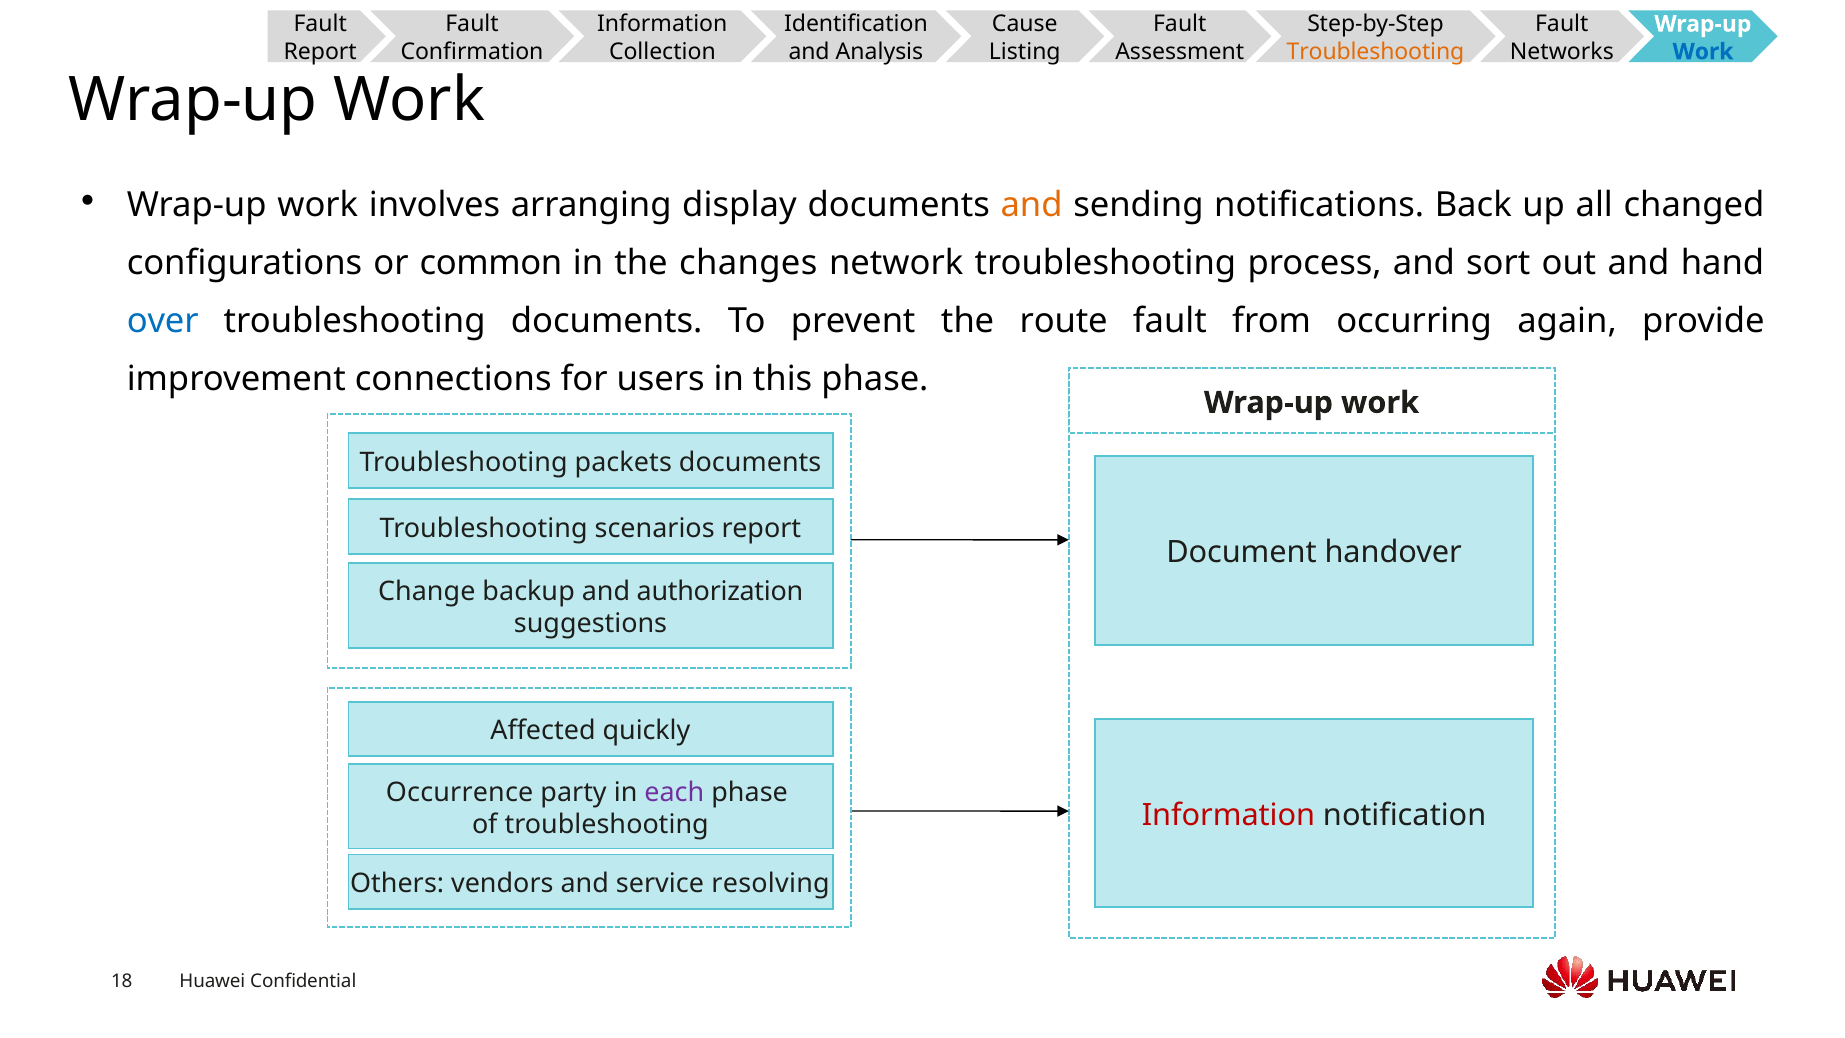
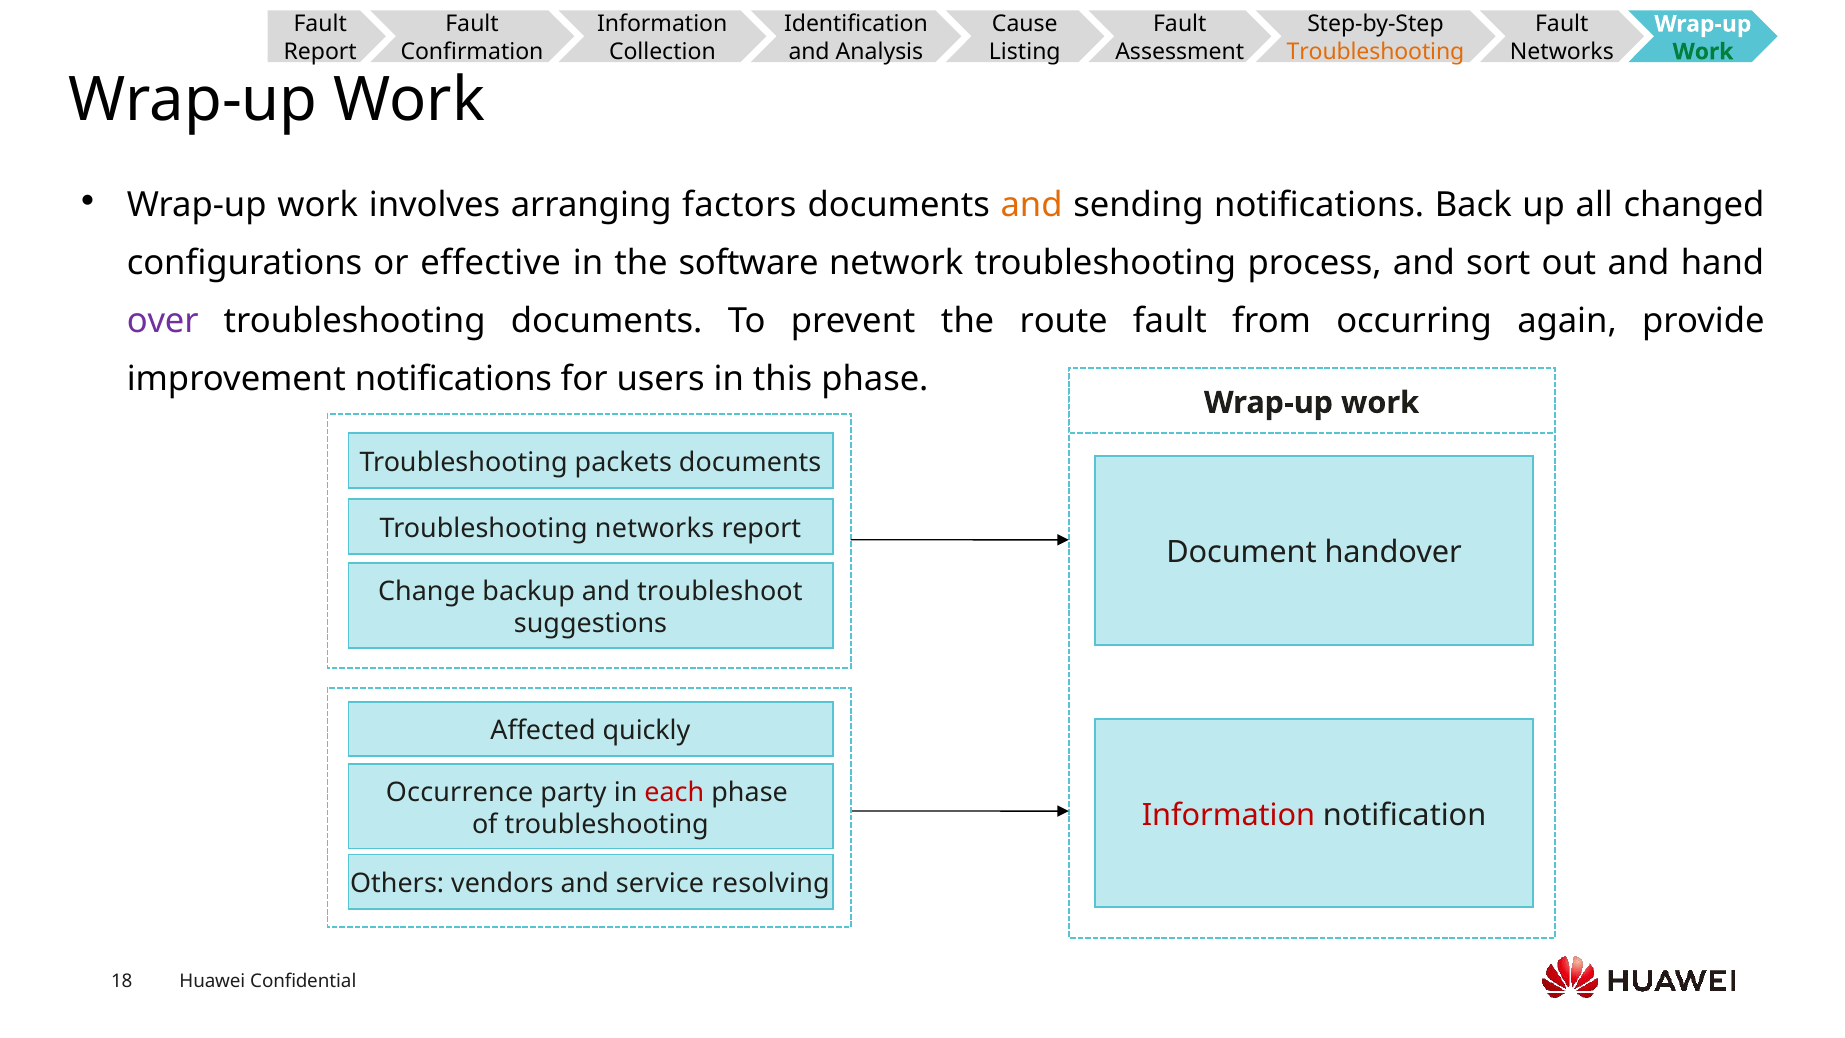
Work colour: blue -> green (1703, 52)
display: display -> factors (739, 205)
common: common -> effective (491, 263)
changes: changes -> software (749, 263)
over colour: blue -> purple (163, 321)
improvement connections: connections -> notifications (453, 379)
Troubleshooting scenarios: scenarios -> networks (655, 528)
authorization: authorization -> troubleshoot (720, 591)
each colour: purple -> red (674, 792)
